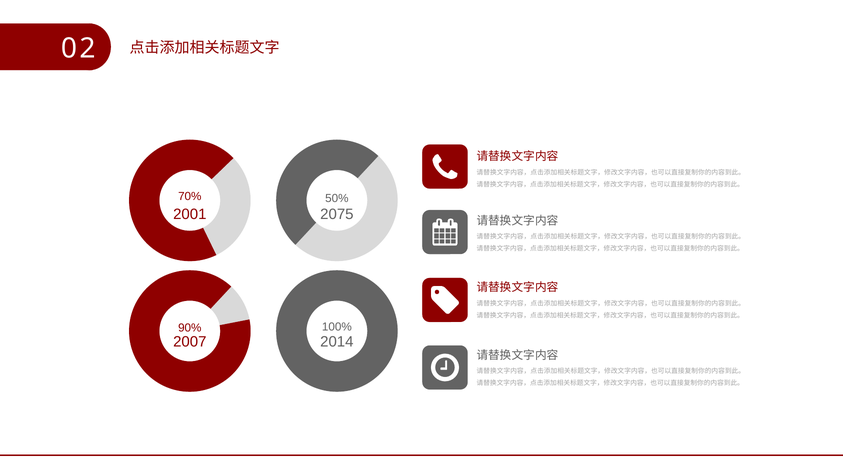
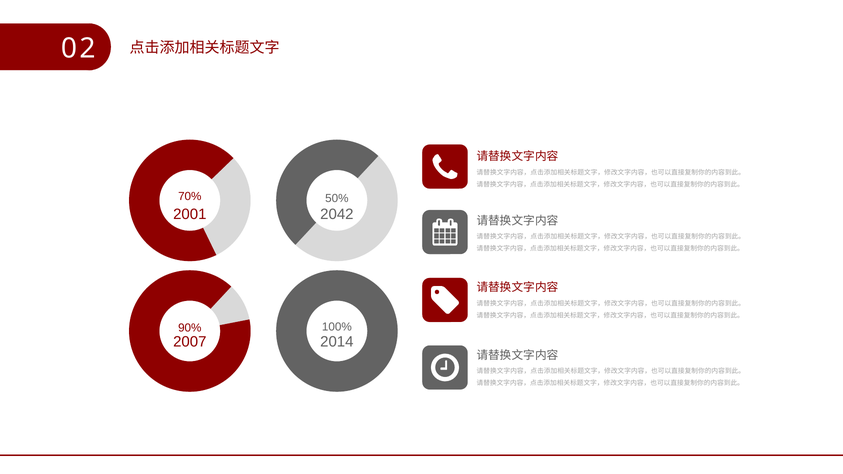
2075: 2075 -> 2042 (337, 214)
